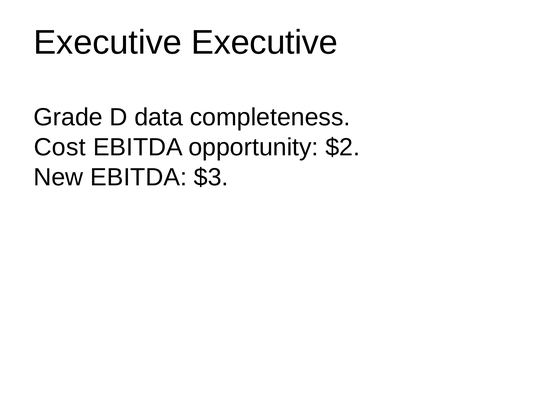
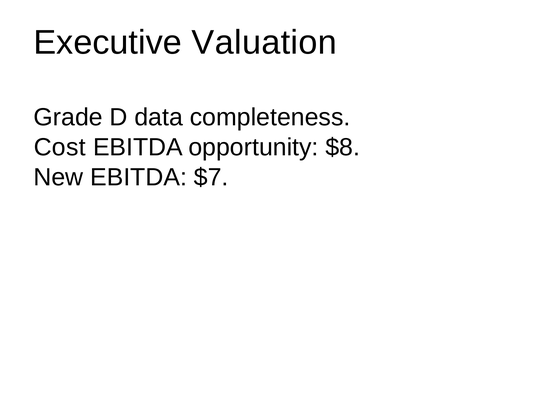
Executive Executive: Executive -> Valuation (264, 43)
$2: $2 -> $8 (343, 147)
$3: $3 -> $7 (211, 177)
